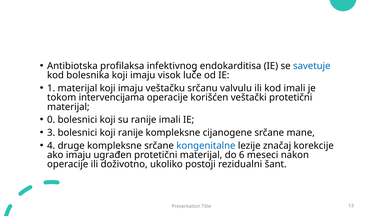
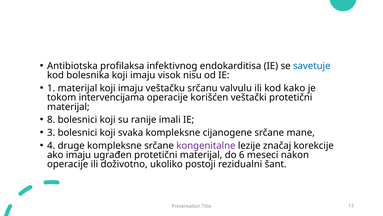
luče: luče -> nisu (192, 75)
kod imali: imali -> kako (294, 88)
0: 0 -> 8 (51, 119)
koji ranije: ranije -> svaka (131, 132)
kongenitalne colour: blue -> purple (206, 145)
